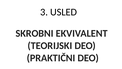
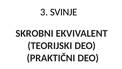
USLED: USLED -> SVINJE (64, 12)
